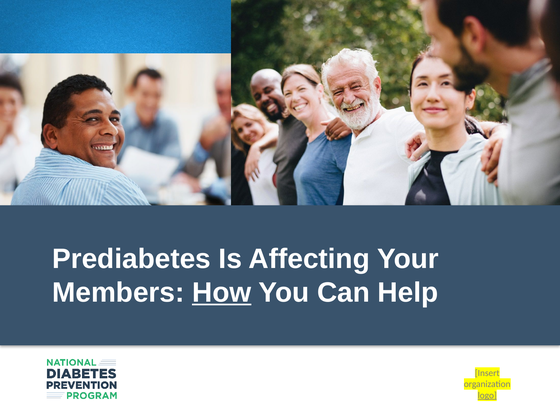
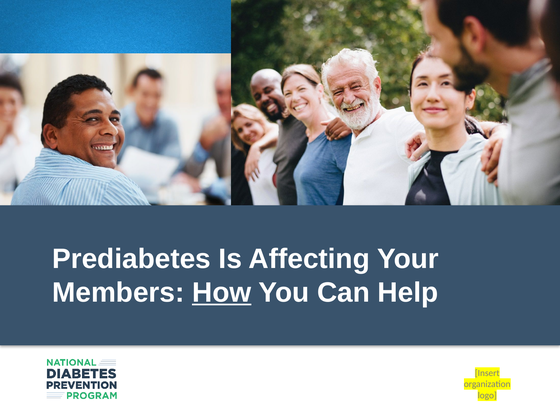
logo underline: present -> none (487, 395)
